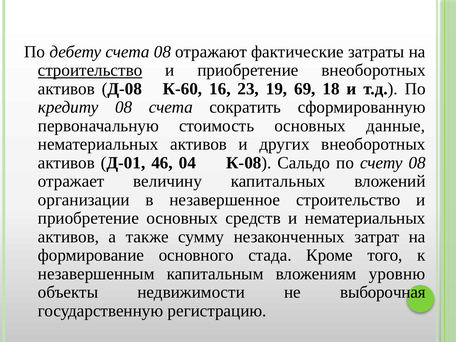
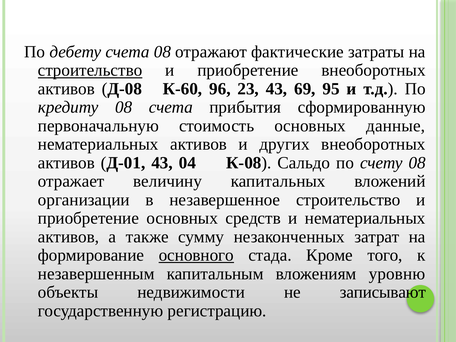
16: 16 -> 96 (220, 89)
23 19: 19 -> 43 (277, 89)
18: 18 -> 95 (331, 89)
сократить: сократить -> прибытия (245, 107)
Д-01 46: 46 -> 43 (162, 163)
основного underline: none -> present (196, 255)
выборочная: выборочная -> записывают (383, 292)
